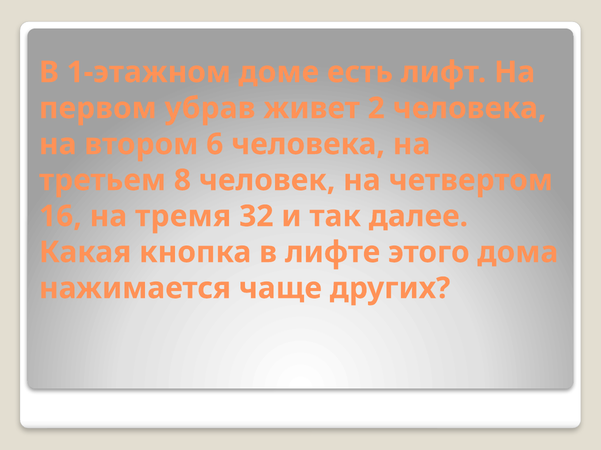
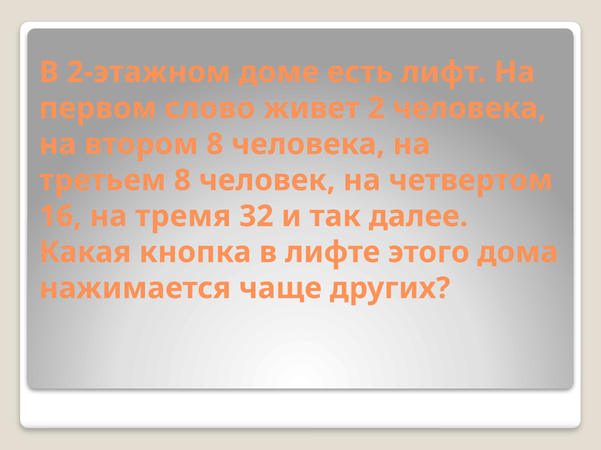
1-этажном: 1-этажном -> 2-этажном (149, 72)
убрав: убрав -> слово (210, 108)
втором 6: 6 -> 8 (215, 144)
